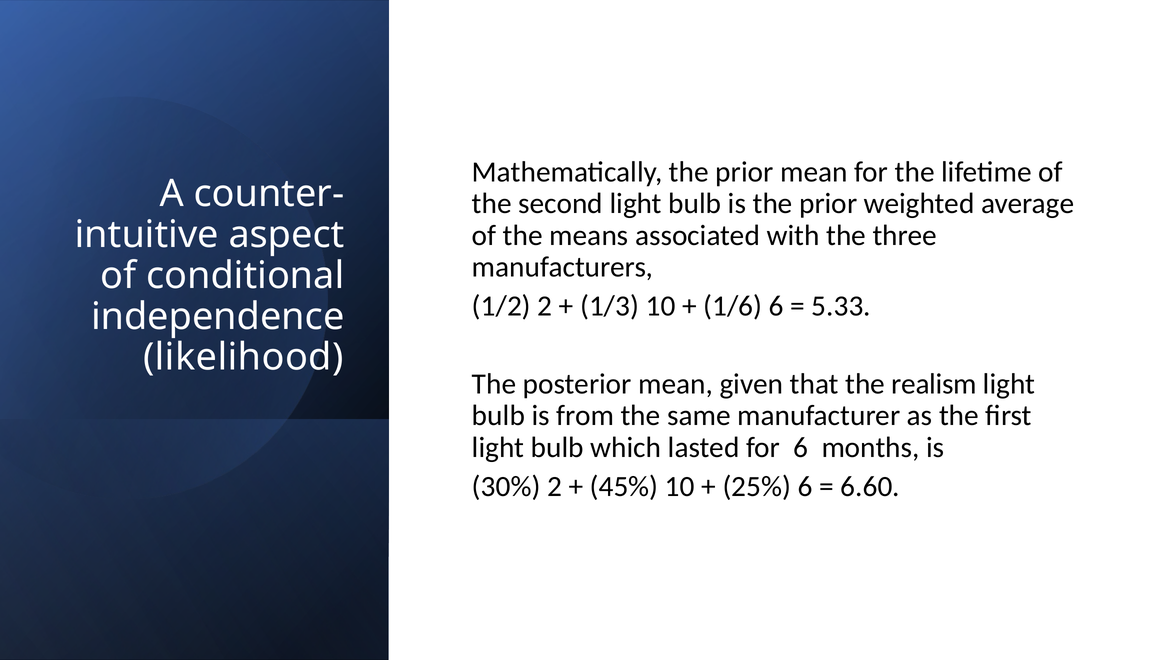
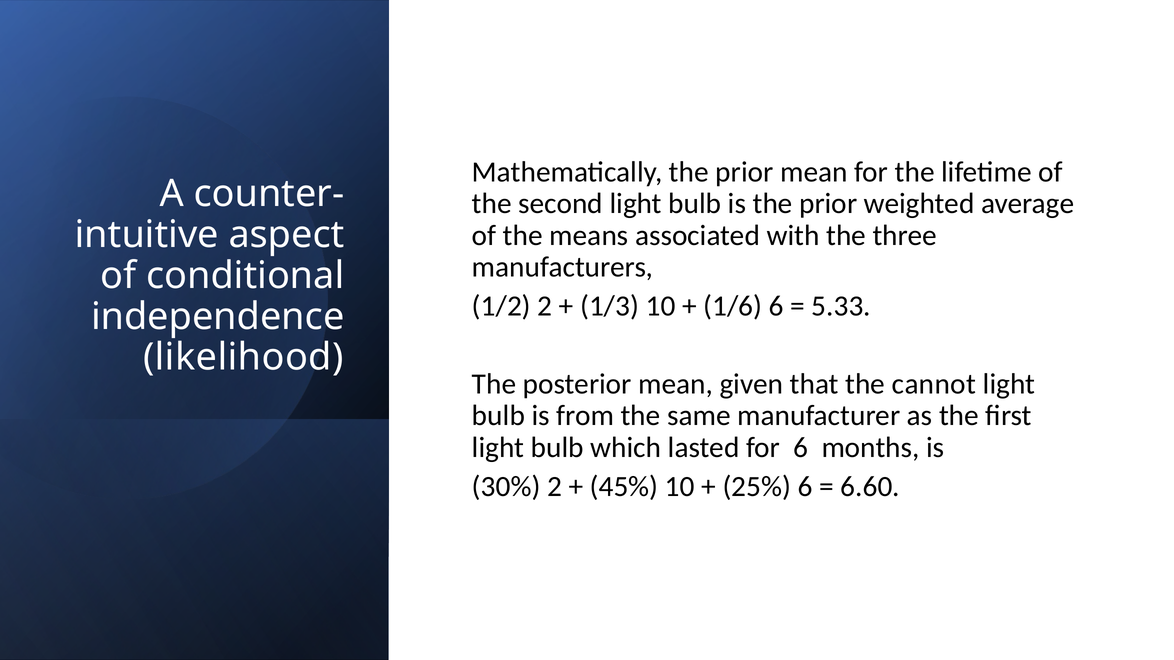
realism: realism -> cannot (934, 384)
